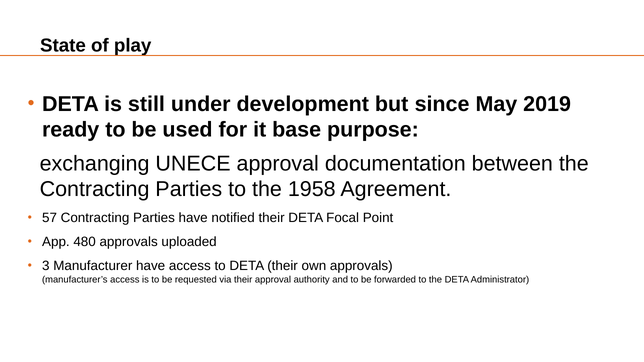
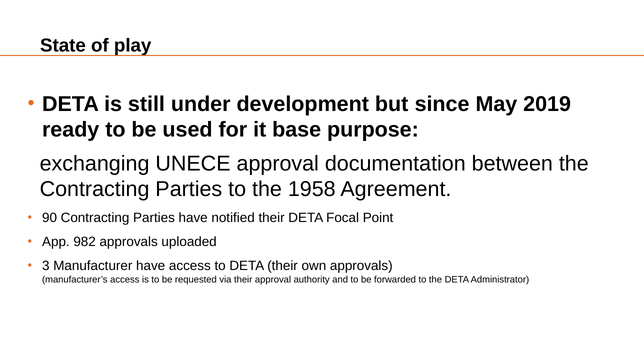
57: 57 -> 90 (50, 218)
480: 480 -> 982 (85, 242)
